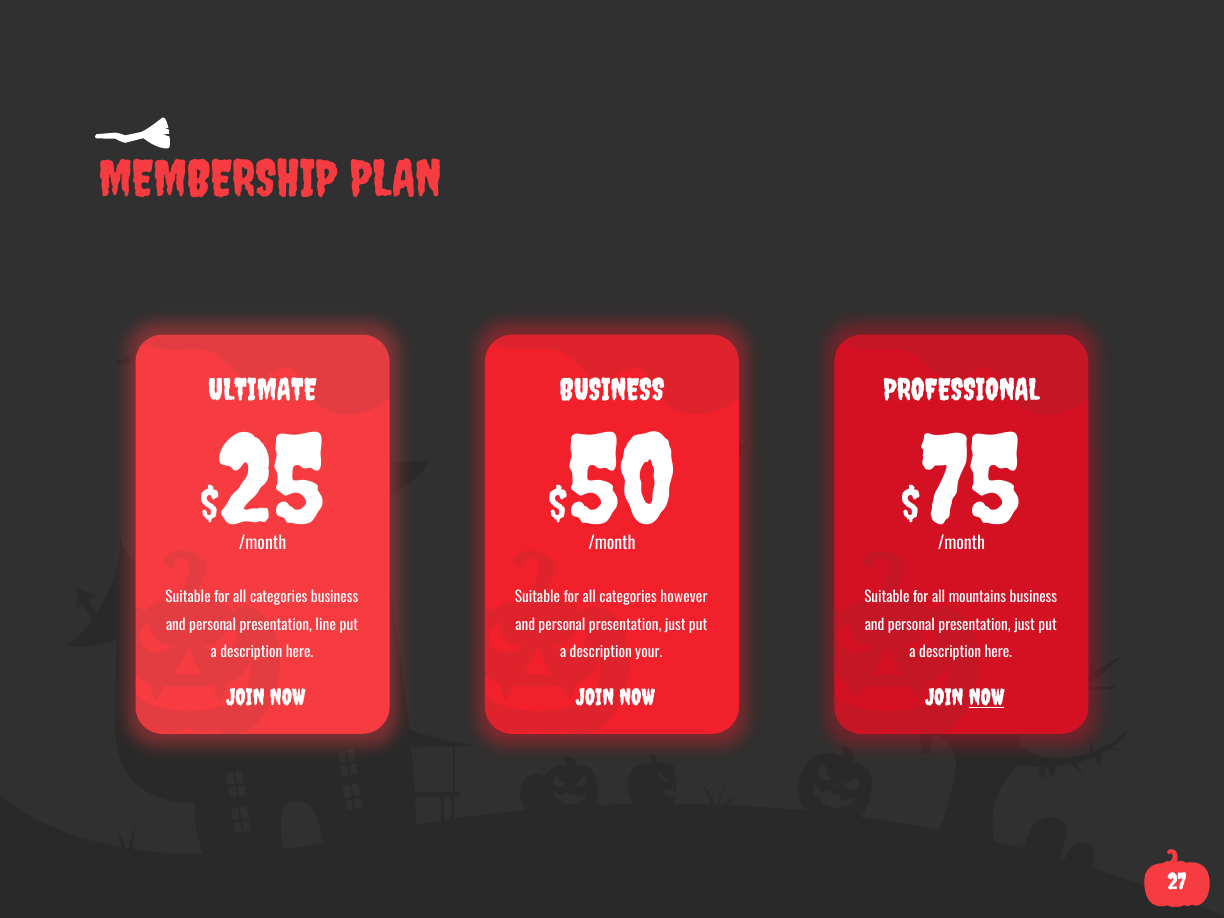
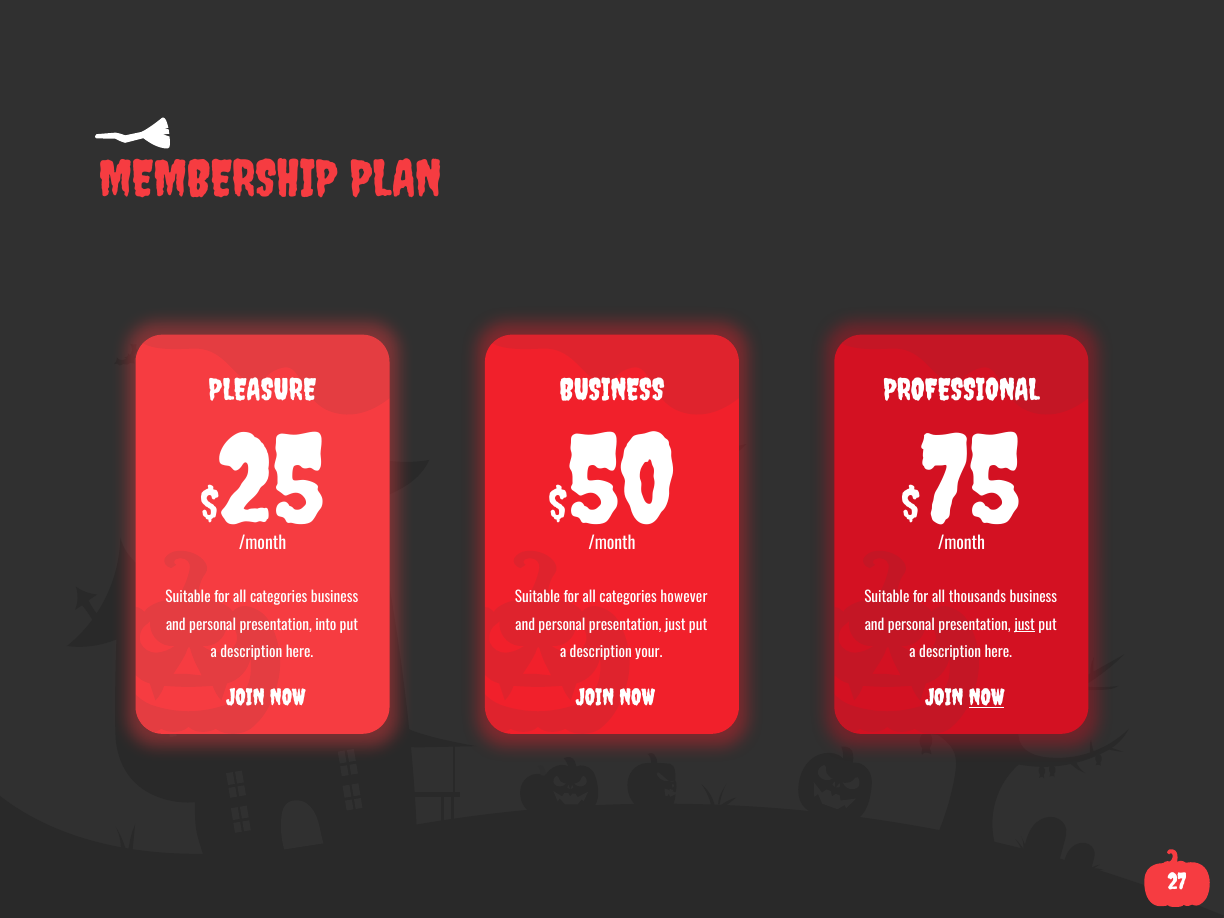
ULTIMATE: ULTIMATE -> PLEASURE (262, 390)
mountains: mountains -> thousands (977, 597)
line: line -> into (326, 625)
just underline: none -> present (1025, 625)
